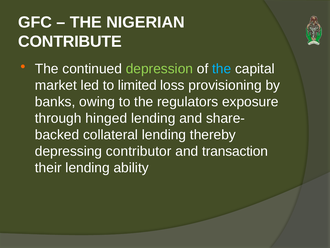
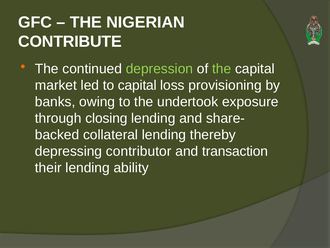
the colour: light blue -> light green (222, 69)
to limited: limited -> capital (137, 85)
regulators: regulators -> undertook (188, 102)
hinged: hinged -> closing (106, 118)
